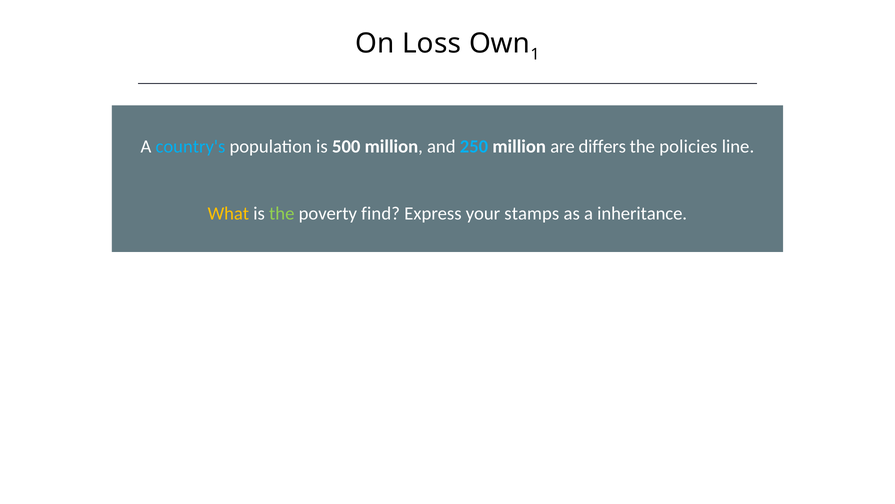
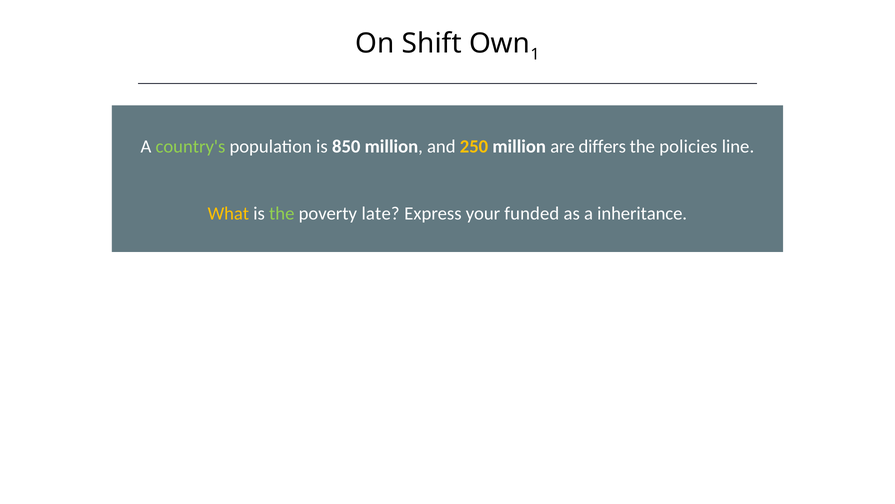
Loss: Loss -> Shift (432, 43)
country's colour: light blue -> light green (190, 146)
500: 500 -> 850 (346, 146)
250 colour: light blue -> yellow (474, 146)
find: find -> late (381, 213)
stamps: stamps -> funded (532, 213)
